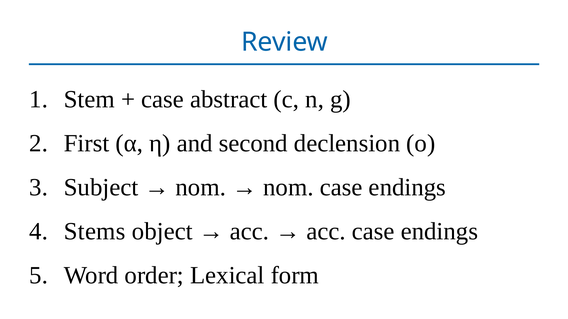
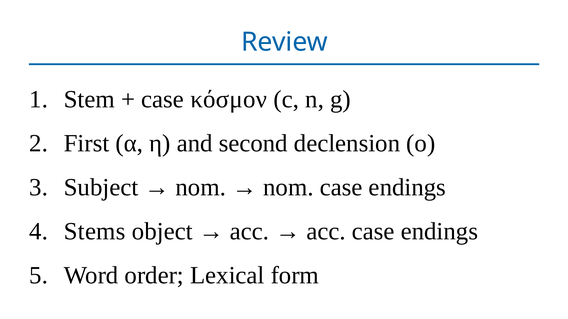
abstract: abstract -> κόσμον (229, 100)
